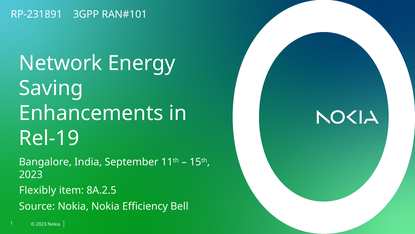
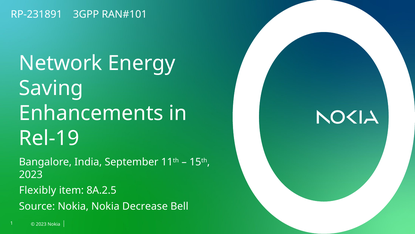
Efficiency: Efficiency -> Decrease (145, 206)
